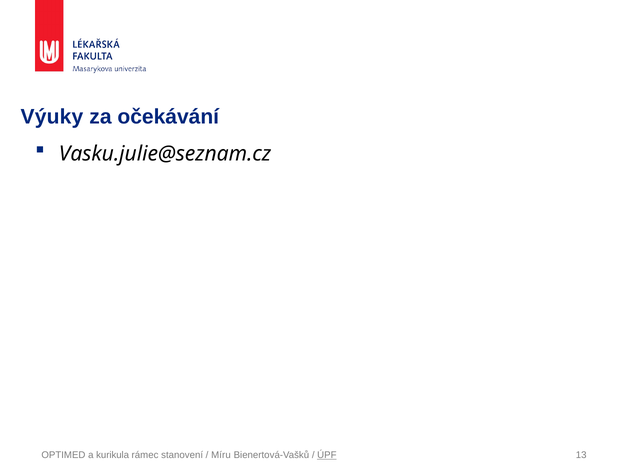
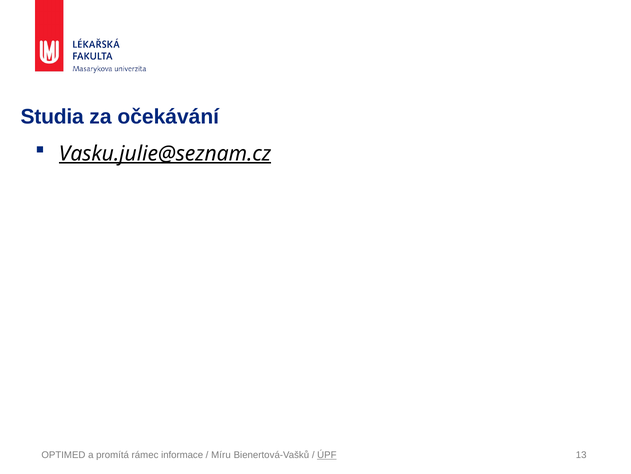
Výuky: Výuky -> Studia (52, 116)
Vasku.julie@seznam.cz underline: none -> present (165, 153)
kurikula: kurikula -> promítá (113, 454)
stanovení: stanovení -> informace (182, 454)
